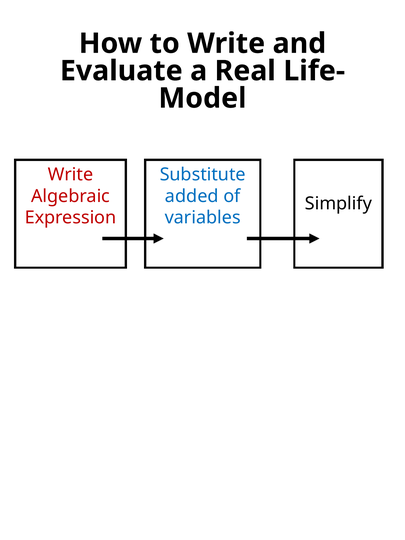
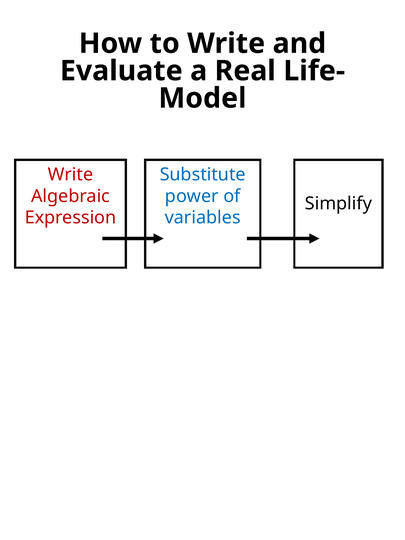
added: added -> power (192, 196)
